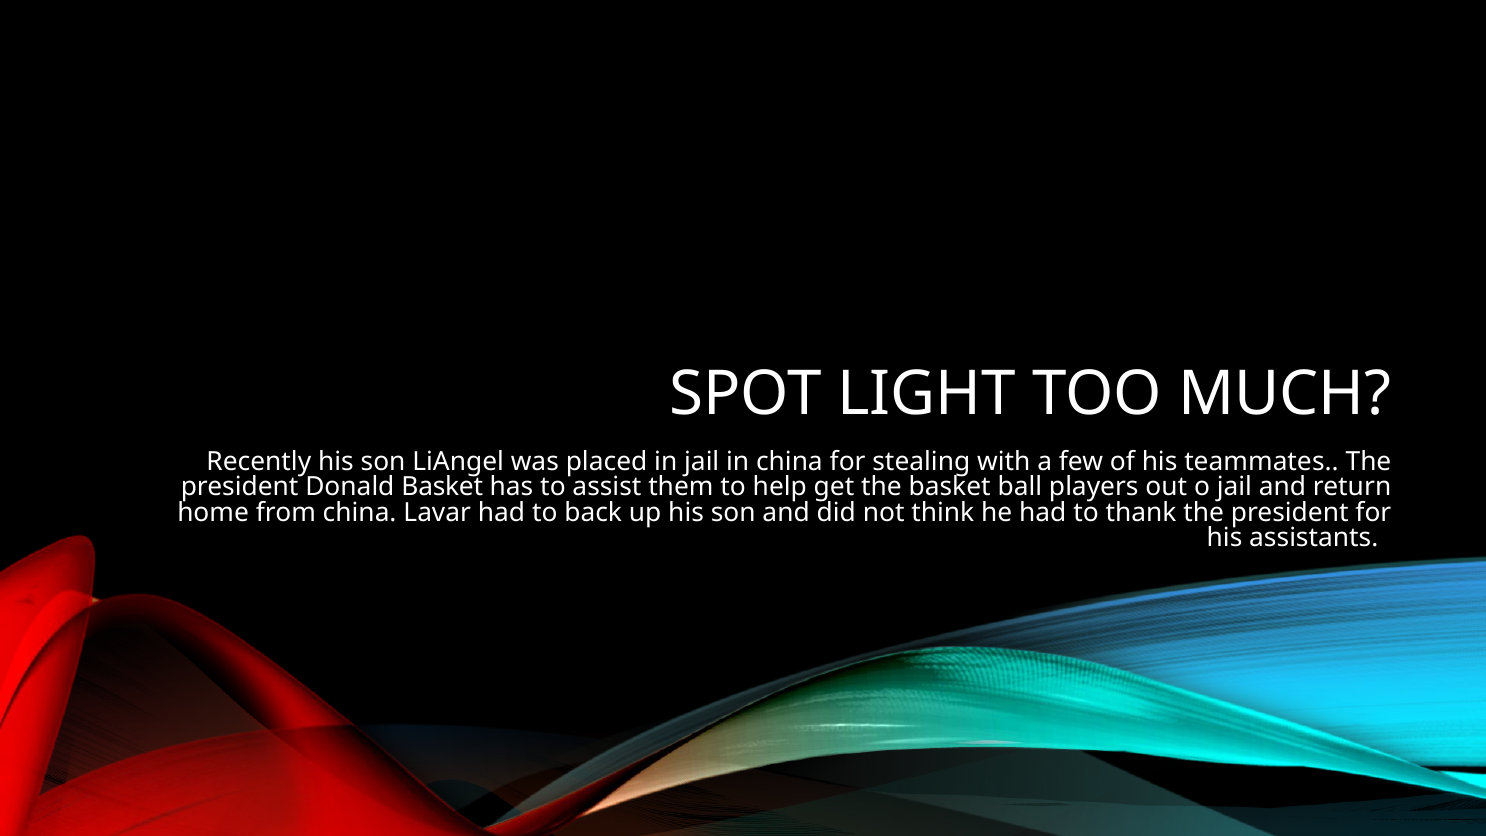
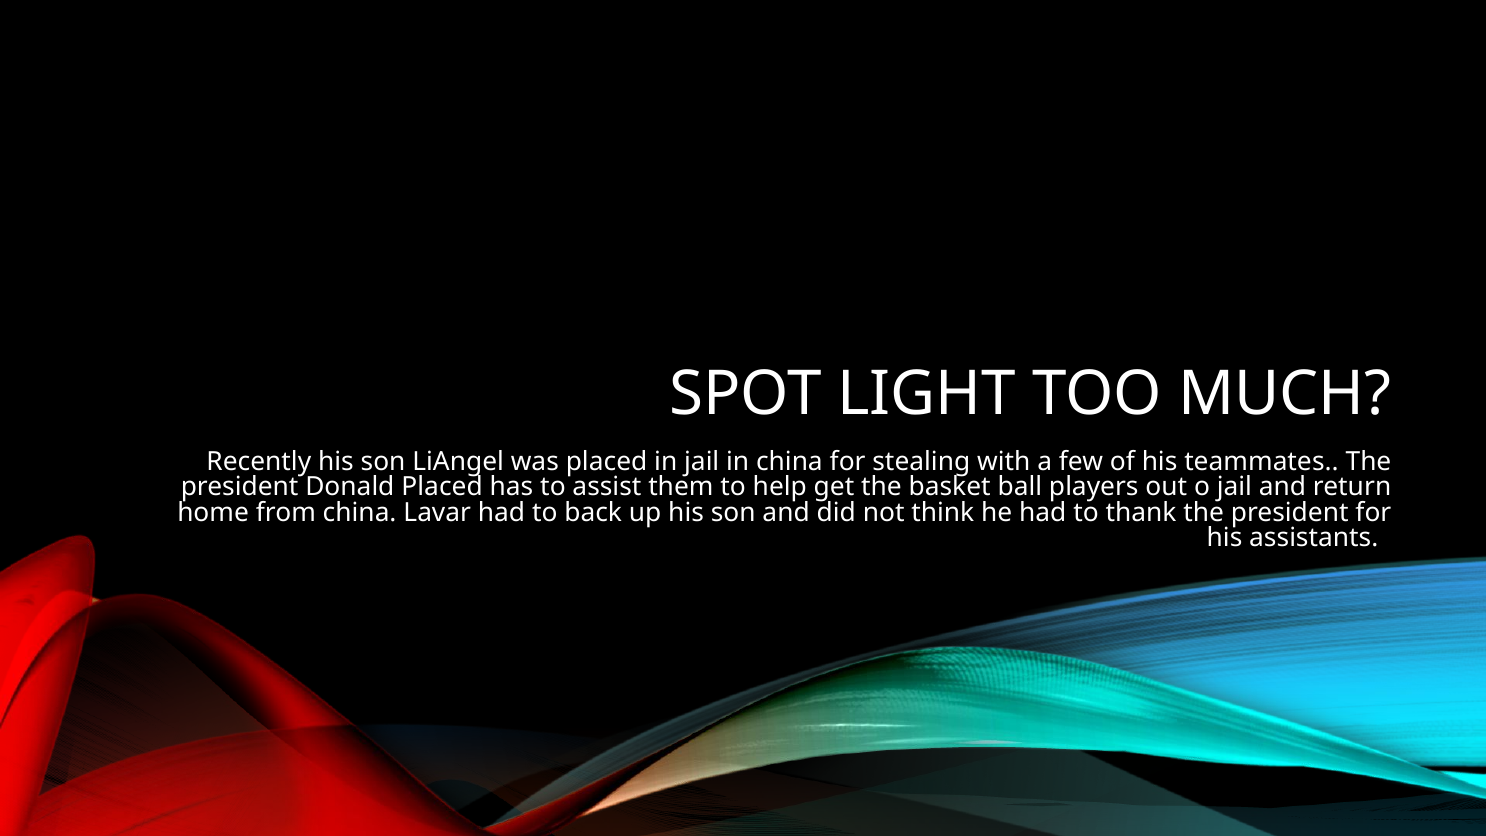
Donald Basket: Basket -> Placed (442, 487)
